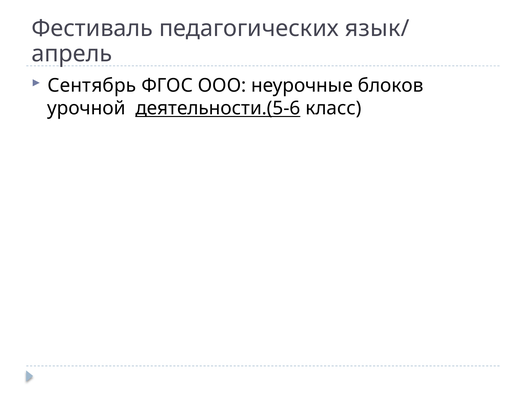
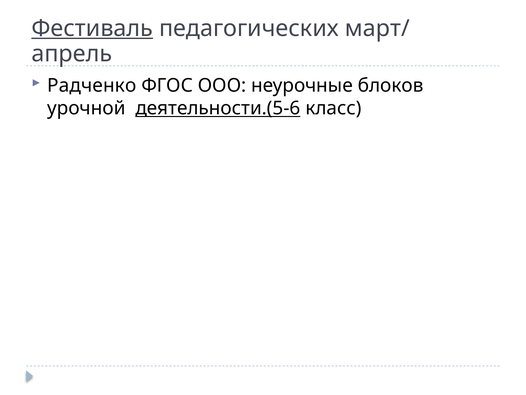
Фестиваль underline: none -> present (92, 28)
язык/: язык/ -> март/ (377, 28)
Сентябрь: Сентябрь -> Радченко (92, 85)
